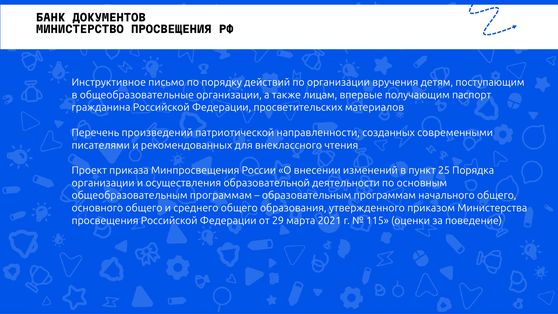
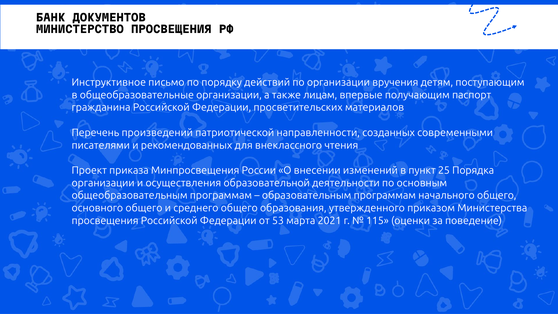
29: 29 -> 53 (278, 220)
